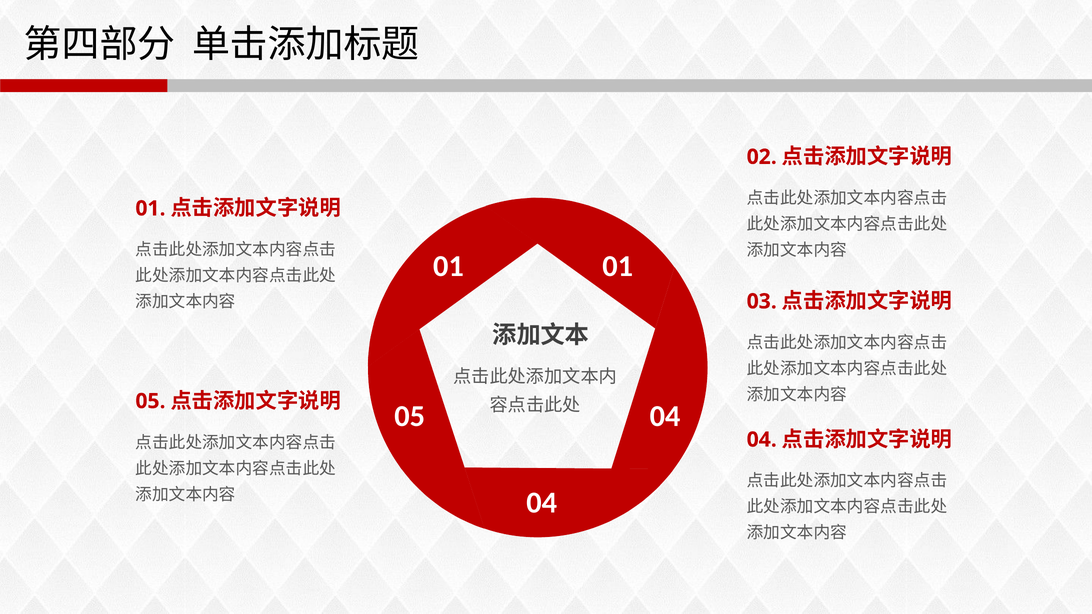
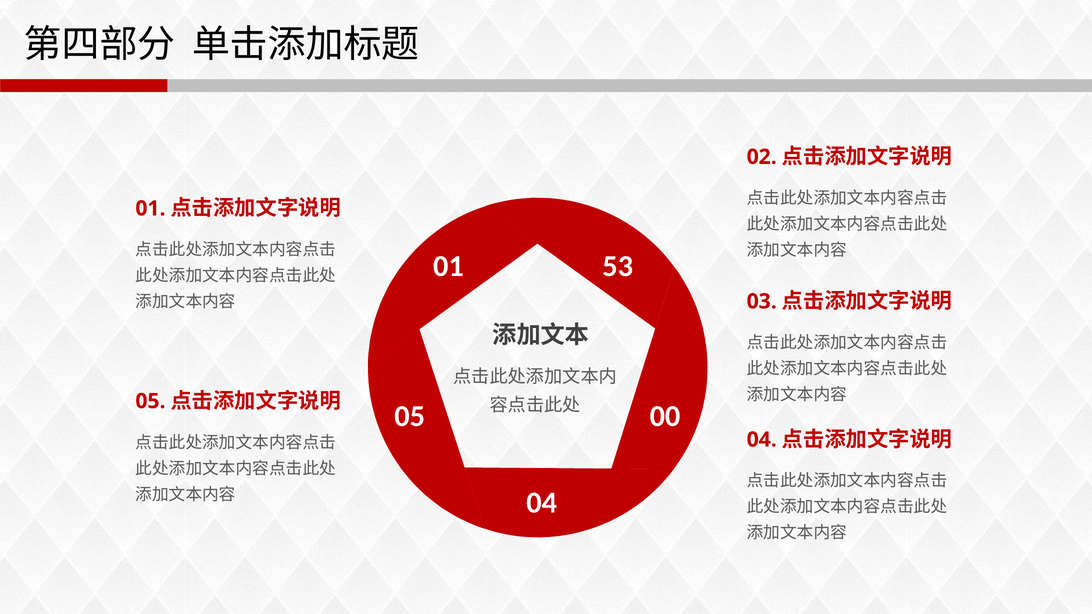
01 01: 01 -> 53 (618, 266)
05 04: 04 -> 00 (665, 416)
